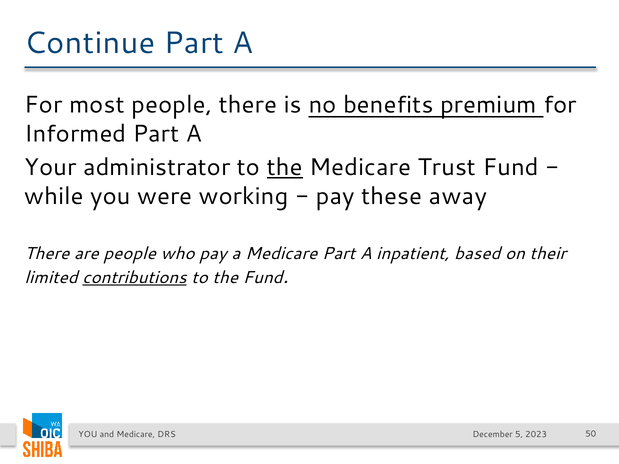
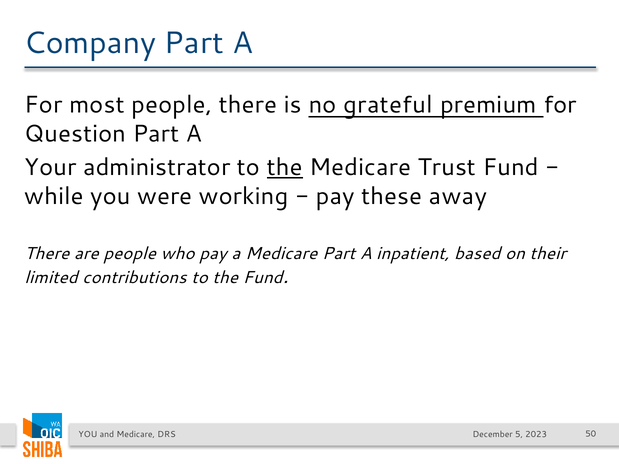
Continue: Continue -> Company (90, 43)
benefits: benefits -> grateful (388, 105)
Informed: Informed -> Question (75, 134)
contributions underline: present -> none (135, 278)
